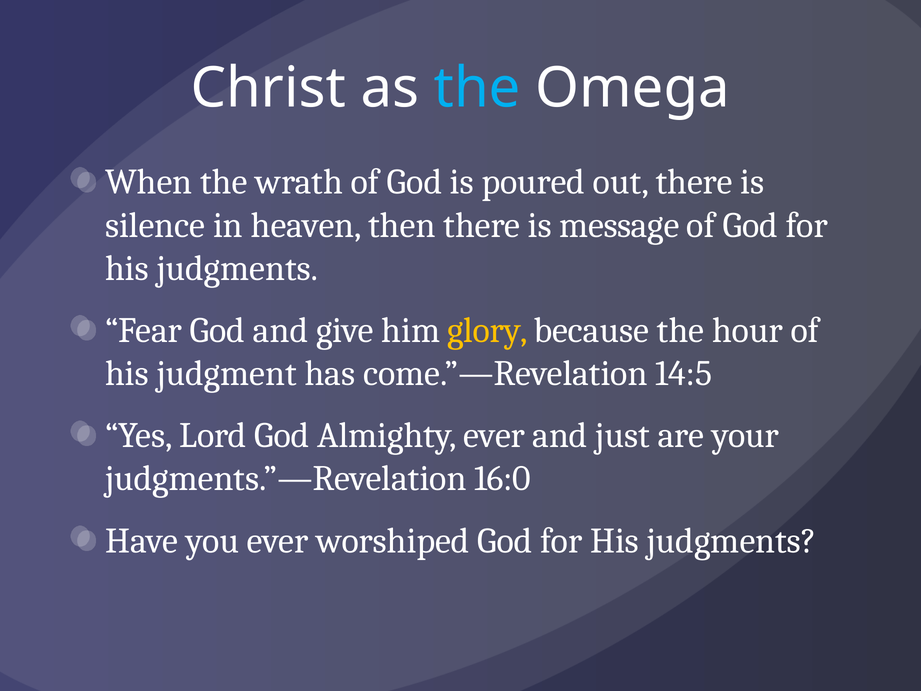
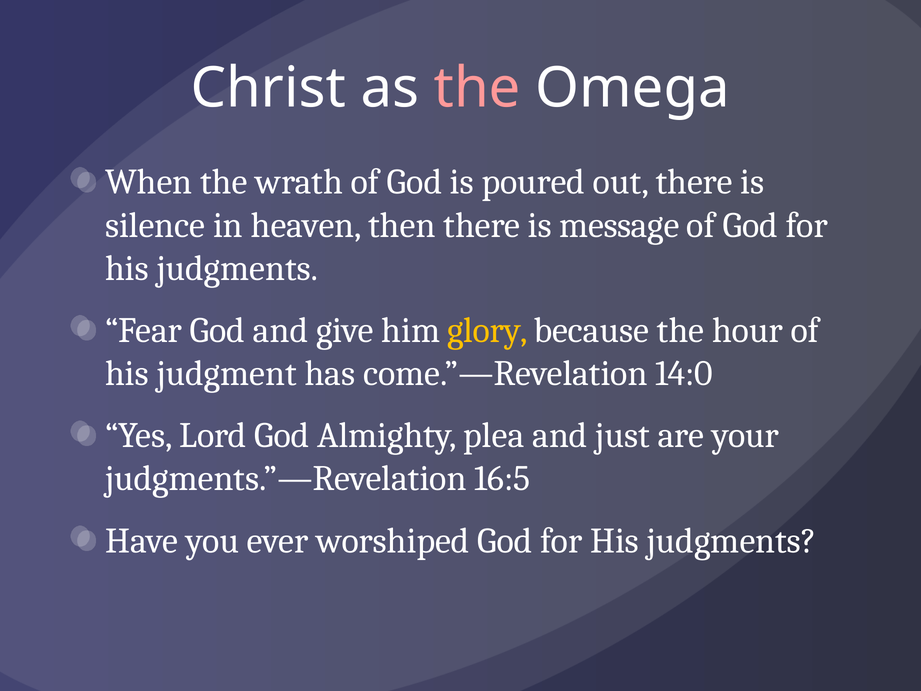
the colour: light blue -> pink (477, 88)
14:5: 14:5 -> 14:0 (684, 373)
Almighty ever: ever -> plea (494, 435)
16:0: 16:0 -> 16:5 (502, 478)
